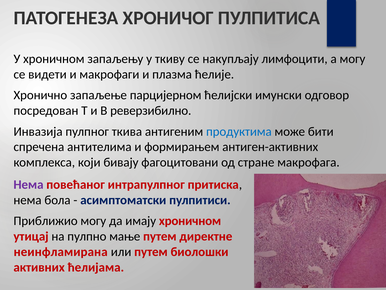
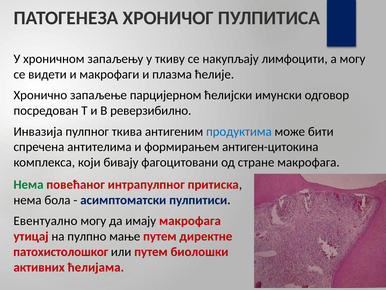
антиген-активних: антиген-активних -> антиген-цитокина (270, 147)
Нема colour: purple -> green (28, 184)
Приближио: Приближио -> Евентуално (45, 220)
имају хроничном: хроничном -> макрофага (190, 220)
неинфламирана: неинфламирана -> патохистолошког (61, 251)
